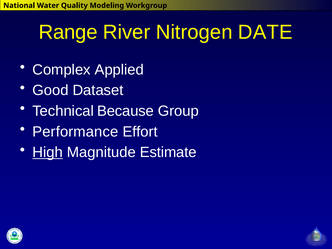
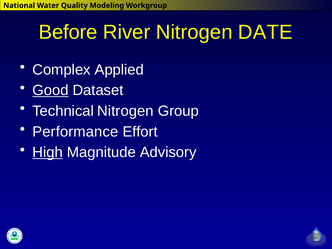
Range: Range -> Before (68, 32)
Good underline: none -> present (50, 90)
Technical Because: Because -> Nitrogen (125, 111)
Estimate: Estimate -> Advisory (168, 152)
